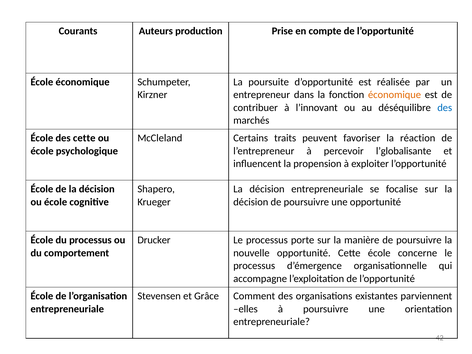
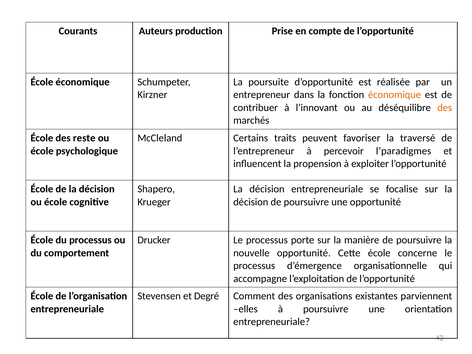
des colour: blue -> orange (445, 108)
des cette: cette -> reste (84, 138)
réaction: réaction -> traversé (418, 138)
l’globalisante: l’globalisante -> l’paradigmes (404, 151)
Grâce: Grâce -> Degré (207, 296)
